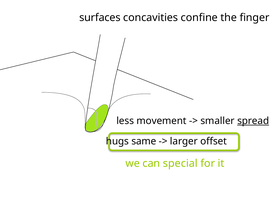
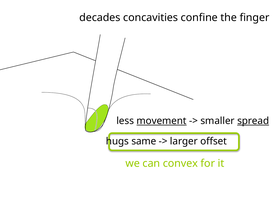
surfaces: surfaces -> decades (100, 18)
movement underline: none -> present (162, 121)
special: special -> convex (180, 163)
